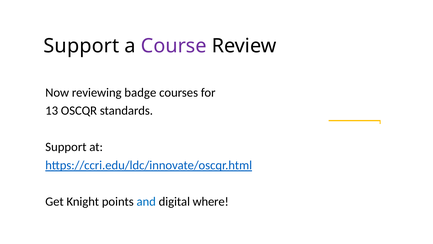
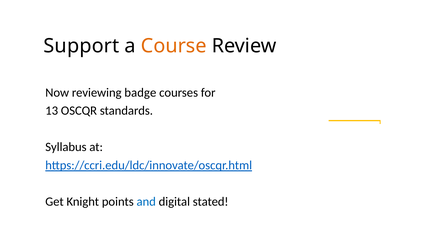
Course colour: purple -> orange (174, 46)
Support: Support -> Syllabus (66, 147)
where: where -> stated (211, 201)
